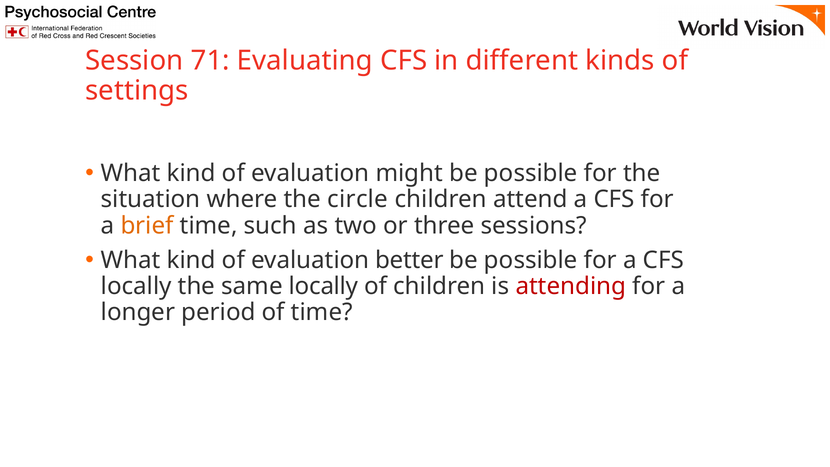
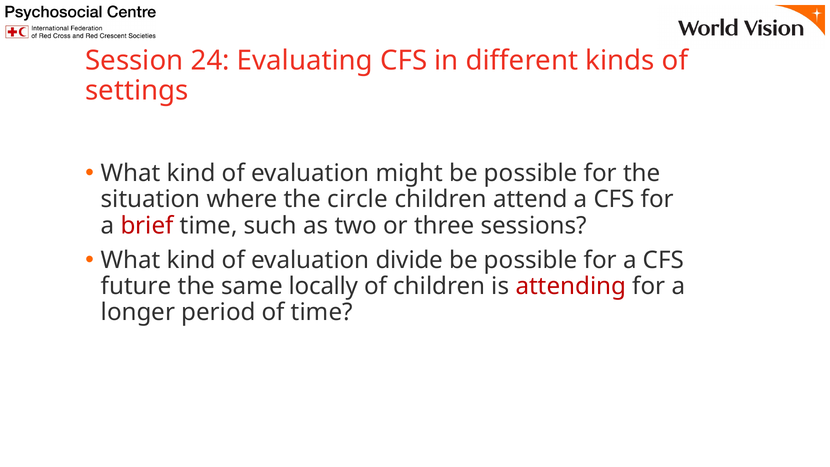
71: 71 -> 24 (210, 61)
brief colour: orange -> red (147, 225)
better: better -> divide (409, 260)
locally: locally -> future (136, 286)
